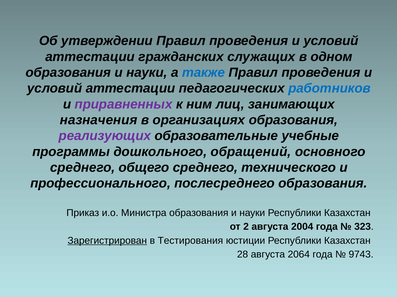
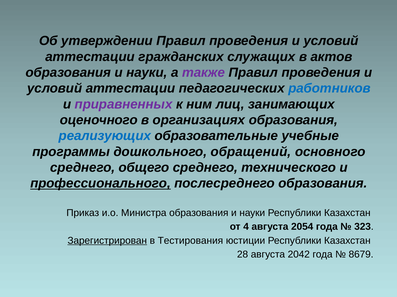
одном: одном -> актов (332, 57)
также colour: blue -> purple (204, 73)
назначения: назначения -> оценочного (99, 120)
реализующих colour: purple -> blue (105, 136)
профессионального underline: none -> present (100, 184)
2: 2 -> 4 (246, 227)
2004: 2004 -> 2054 (302, 227)
2064: 2064 -> 2042 (299, 255)
9743: 9743 -> 8679 (361, 255)
